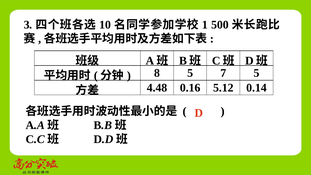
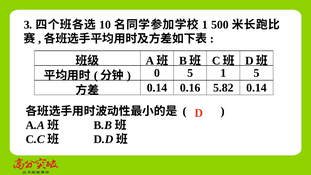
8: 8 -> 0 (157, 73)
5 7: 7 -> 1 (223, 73)
4.48: 4.48 -> 0.14 (157, 88)
5.12: 5.12 -> 5.82 (223, 88)
